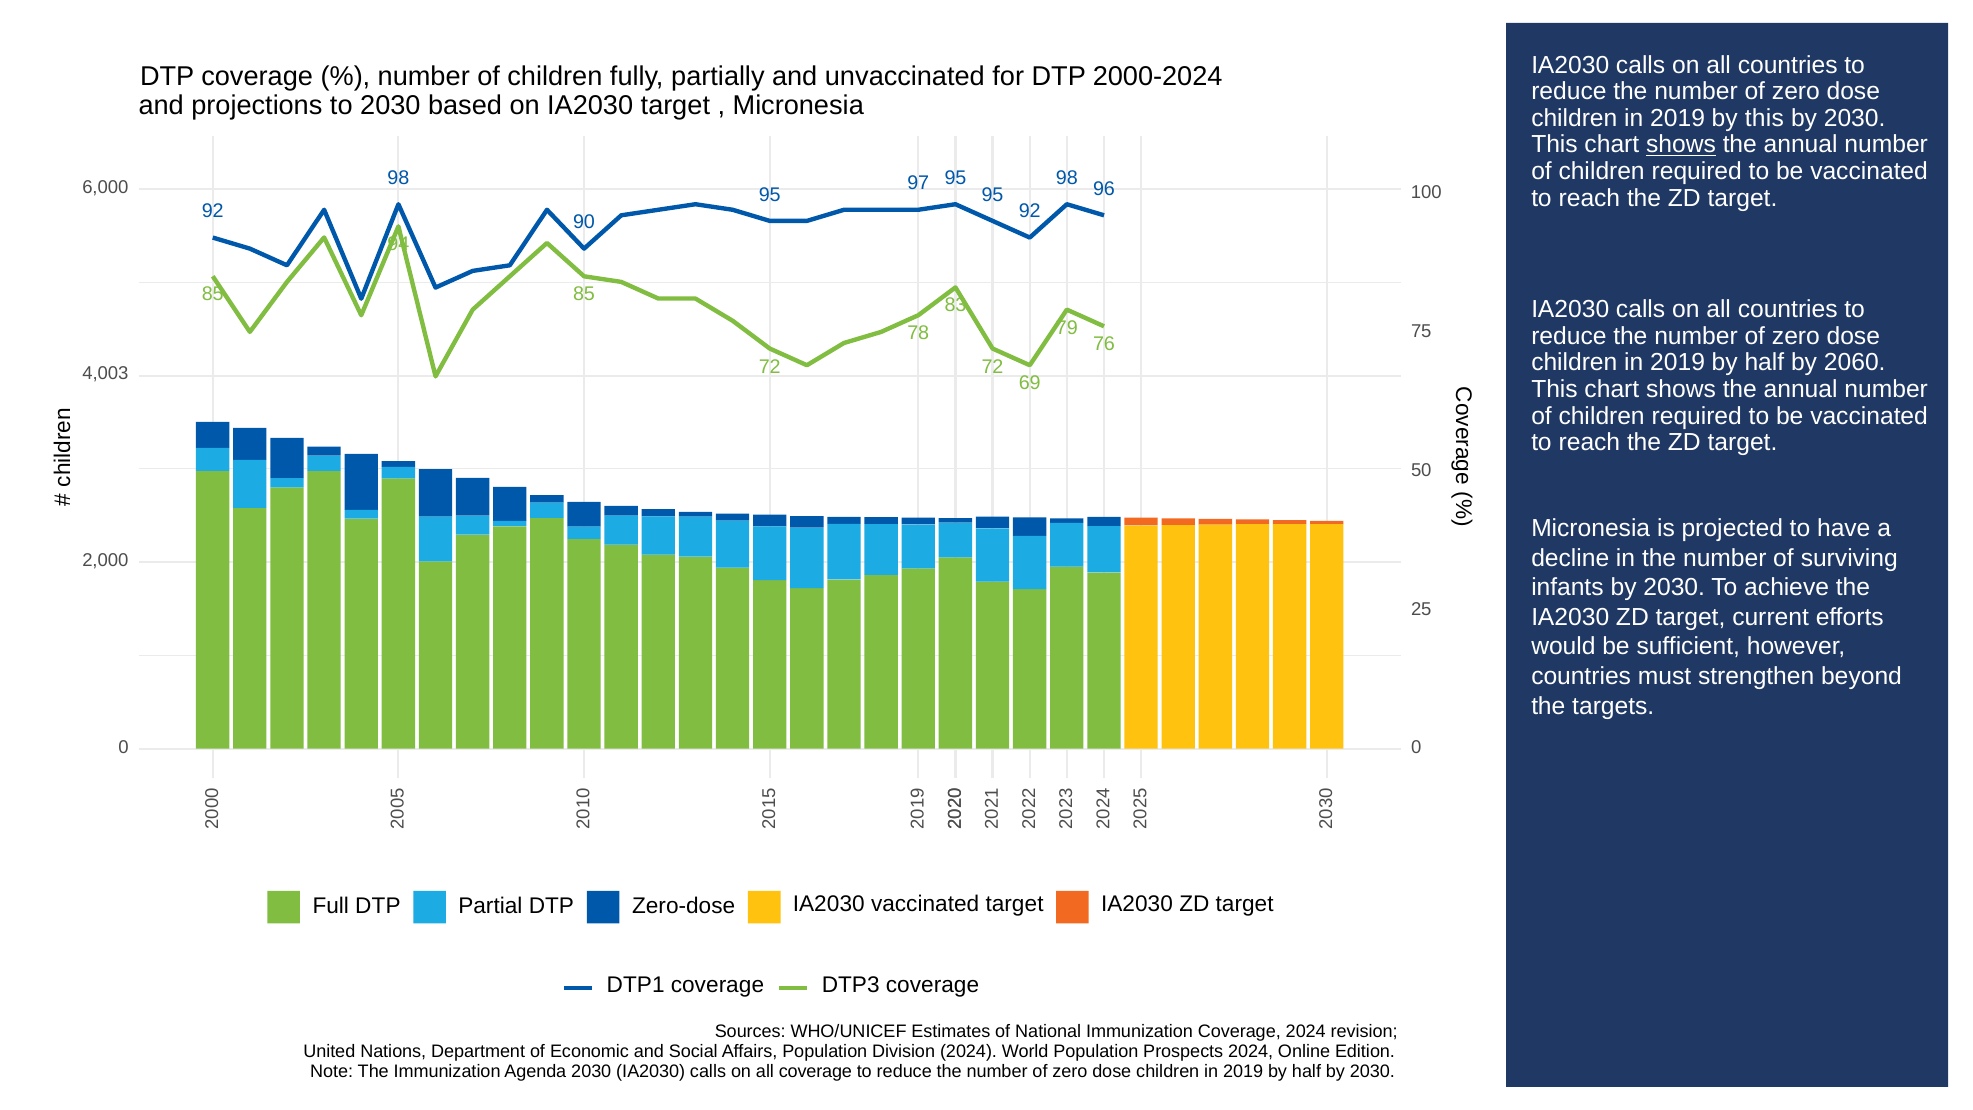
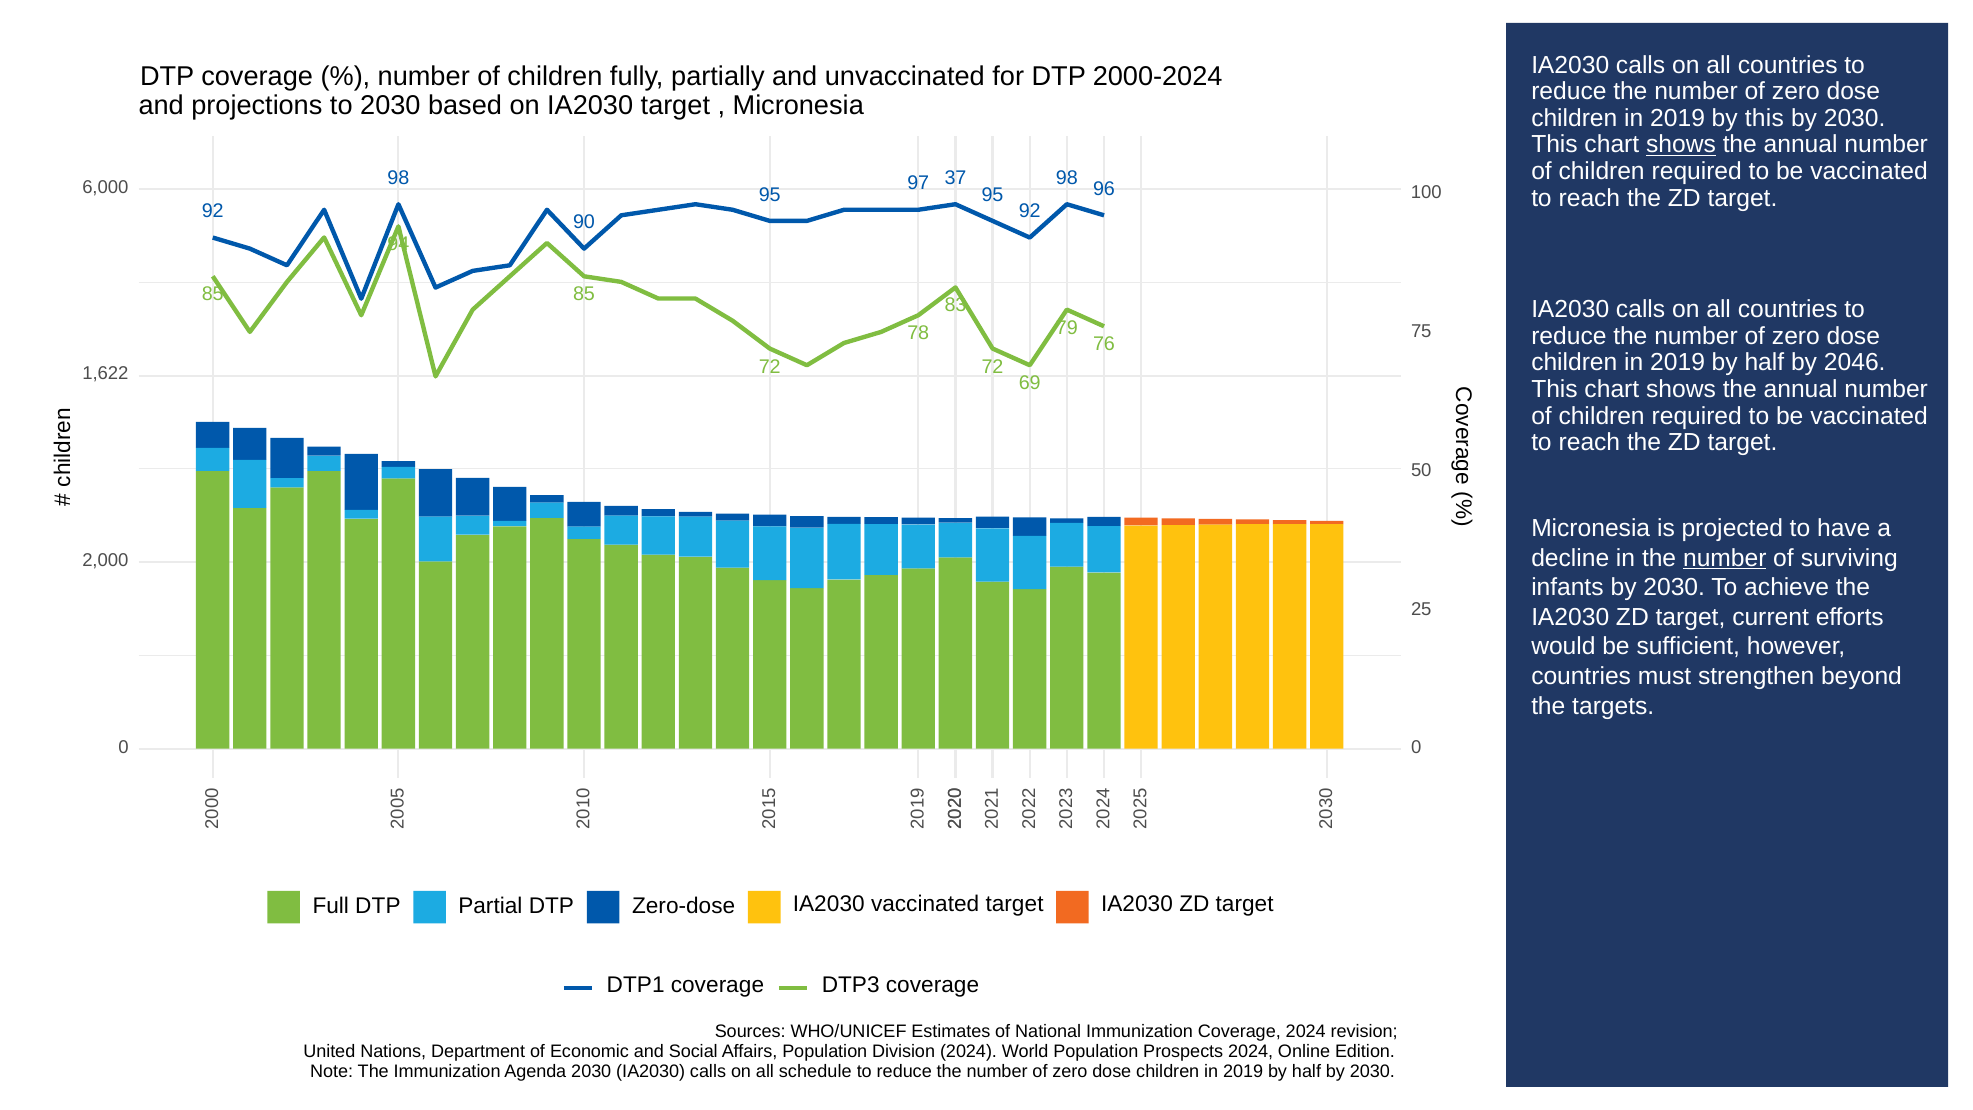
97 95: 95 -> 37 (955, 178)
2060: 2060 -> 2046 (1855, 363)
4,003: 4,003 -> 1,622 (105, 374)
number underline: none -> present (1725, 558)
all coverage: coverage -> schedule (815, 1071)
